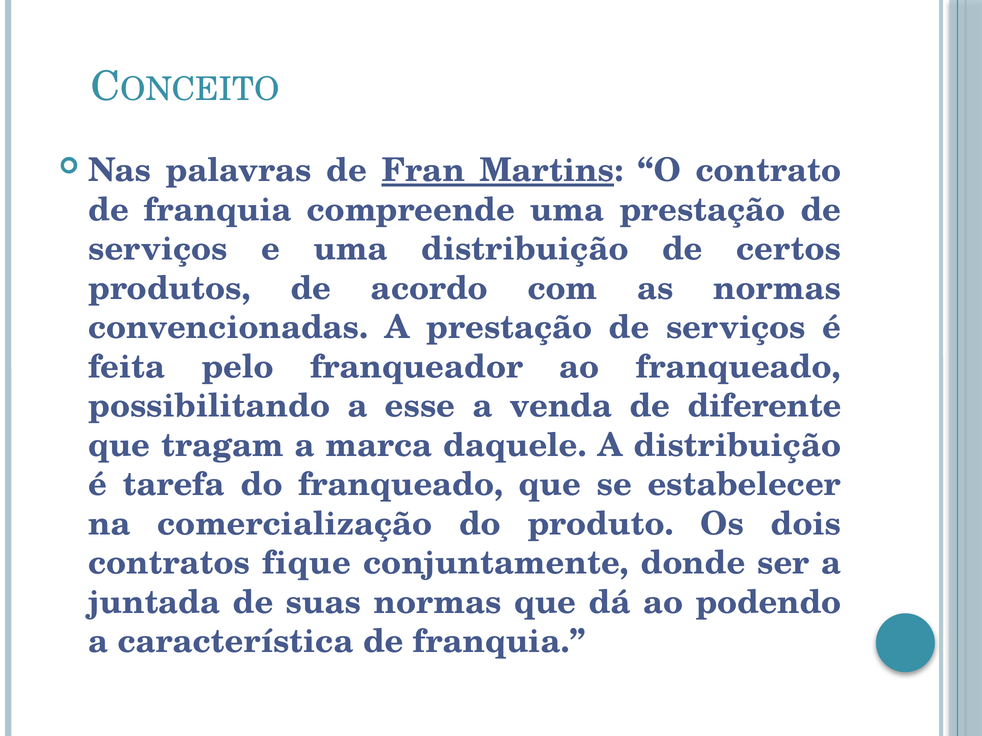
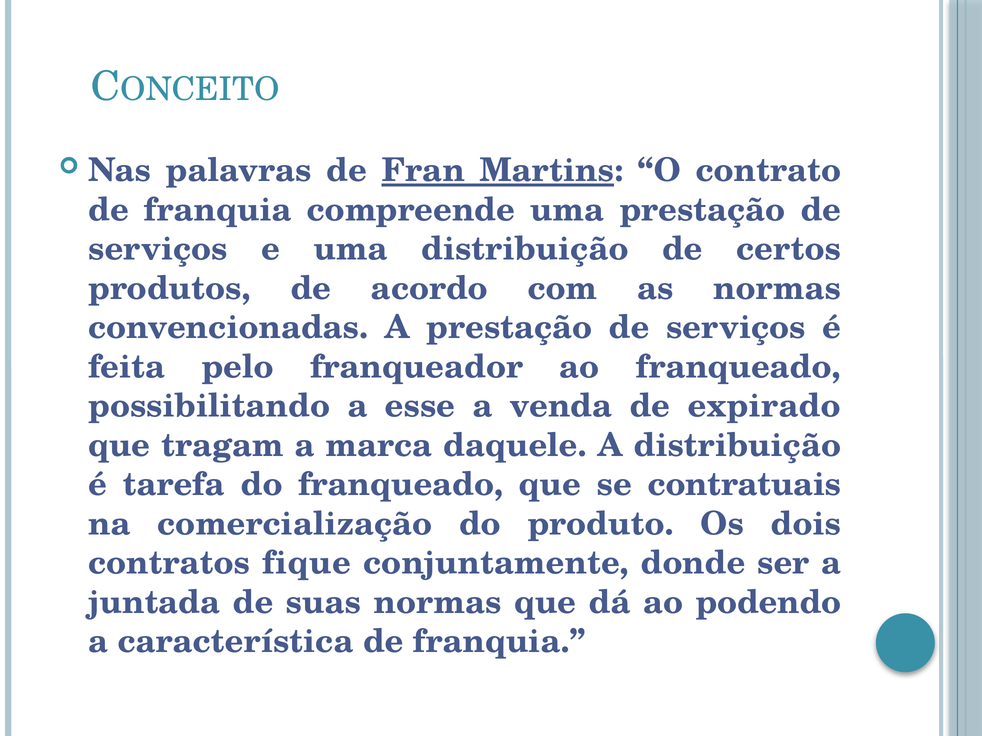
diferente: diferente -> expirado (764, 406)
estabelecer: estabelecer -> contratuais (744, 485)
